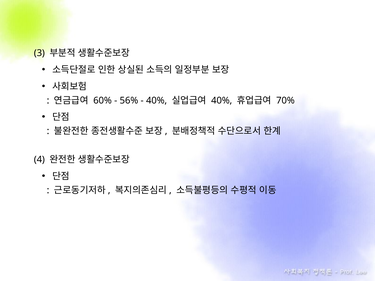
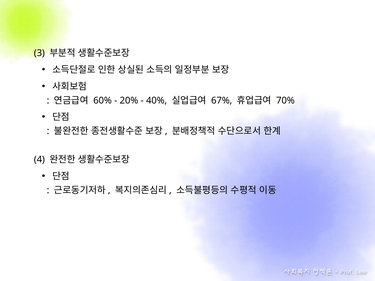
56%: 56% -> 20% (129, 101)
40%: 40% -> 67% (222, 101)
